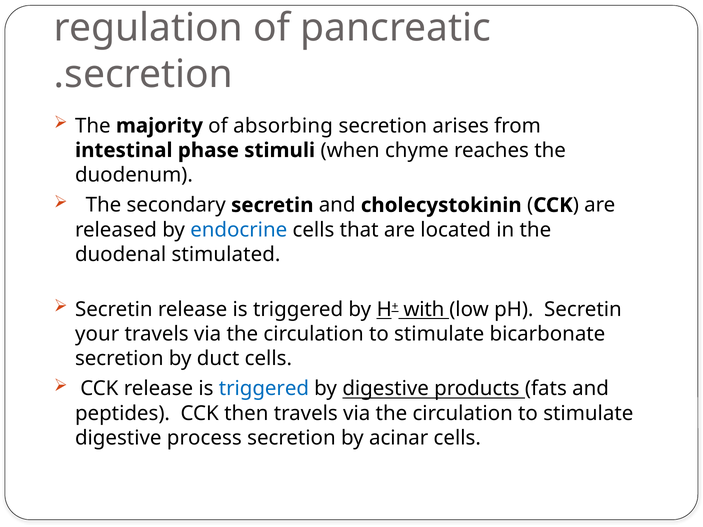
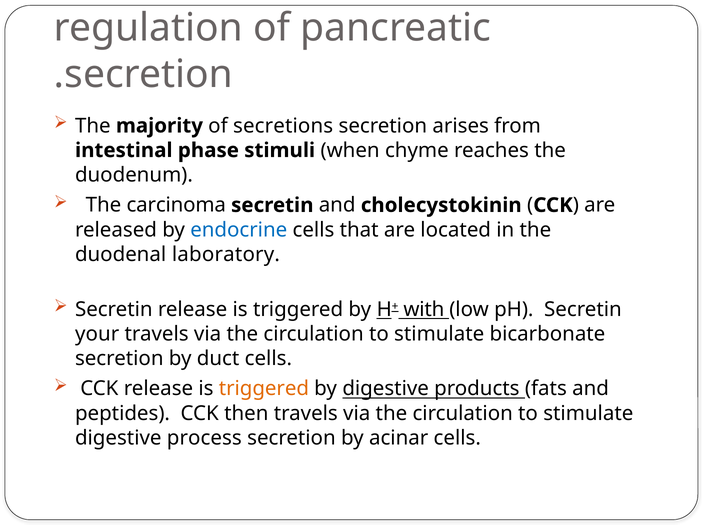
absorbing: absorbing -> secretions (283, 126)
secondary: secondary -> carcinoma (176, 205)
stimulated: stimulated -> laboratory (226, 255)
triggered colour: blue -> orange (264, 389)
